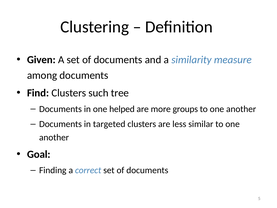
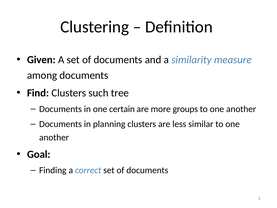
helped: helped -> certain (122, 109)
targeted: targeted -> planning (109, 124)
